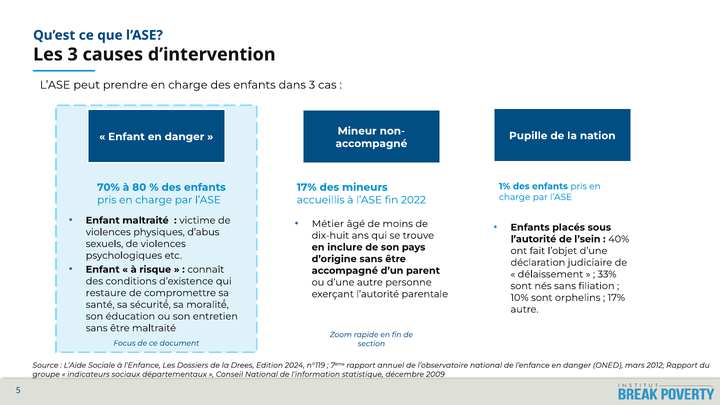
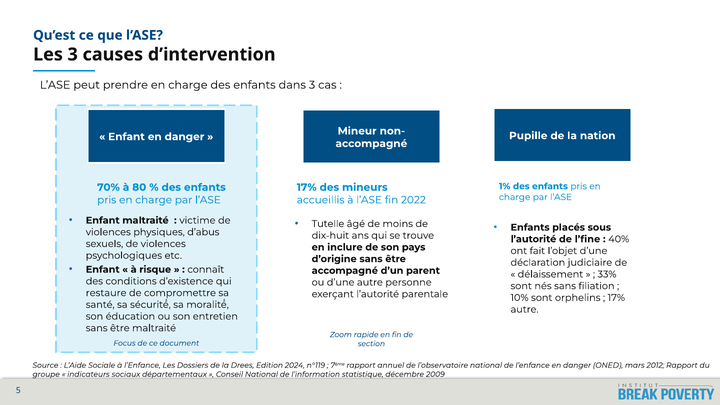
Métier: Métier -> Tutelle (328, 224)
l’sein: l’sein -> l’fine (587, 239)
